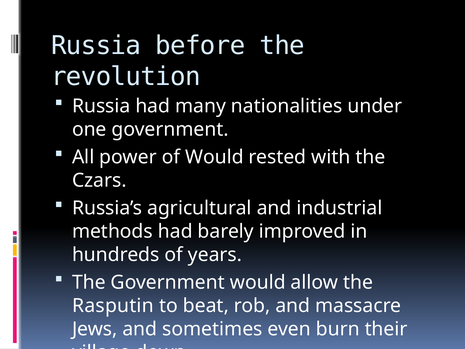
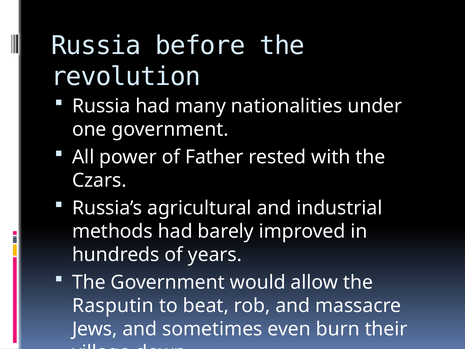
of Would: Would -> Father (214, 157)
